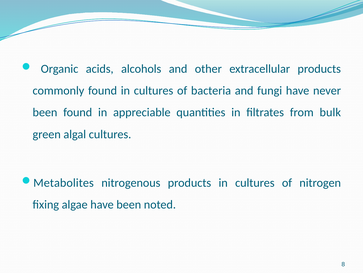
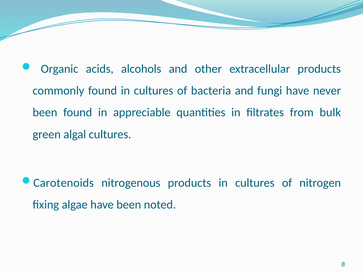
Metabolites: Metabolites -> Carotenoids (64, 182)
